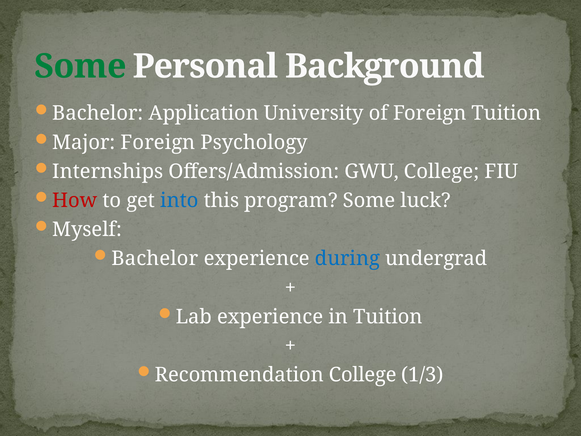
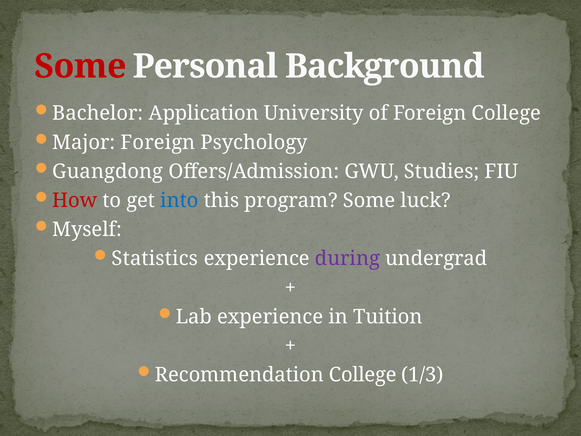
Some colour: green -> red (80, 66)
Foreign Tuition: Tuition -> College (506, 113)
Internships: Internships -> Guangdong (108, 171)
GWU College: College -> Studies (442, 171)
Bachelor: Bachelor -> Statistics (155, 258)
during colour: blue -> purple (347, 258)
